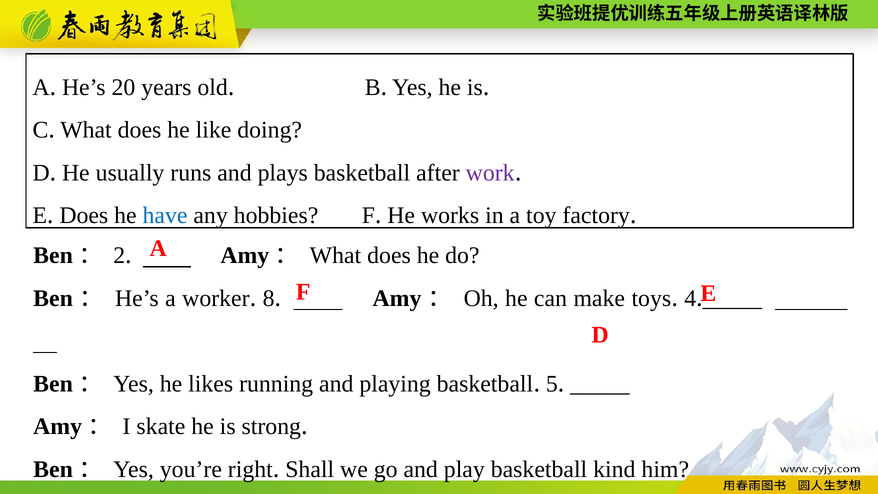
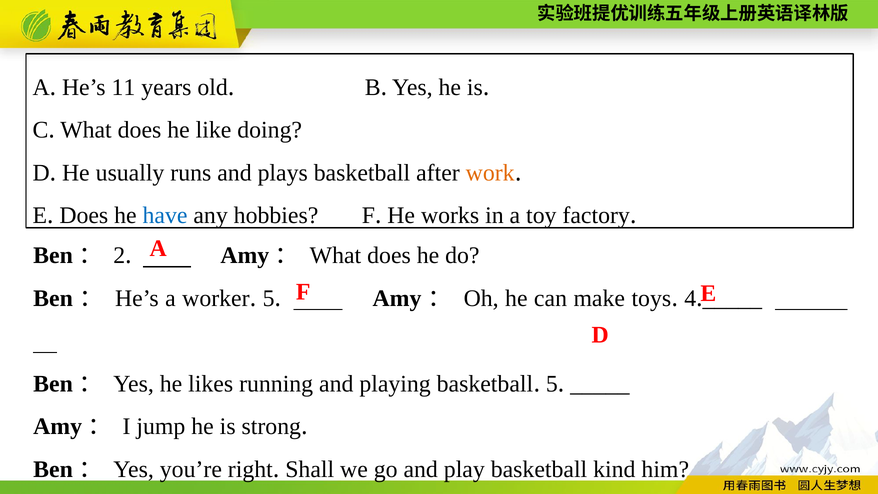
20: 20 -> 11 (123, 87)
work colour: purple -> orange (490, 173)
8: 8 -> 5 (269, 298)
skate: skate -> jump (161, 427)
